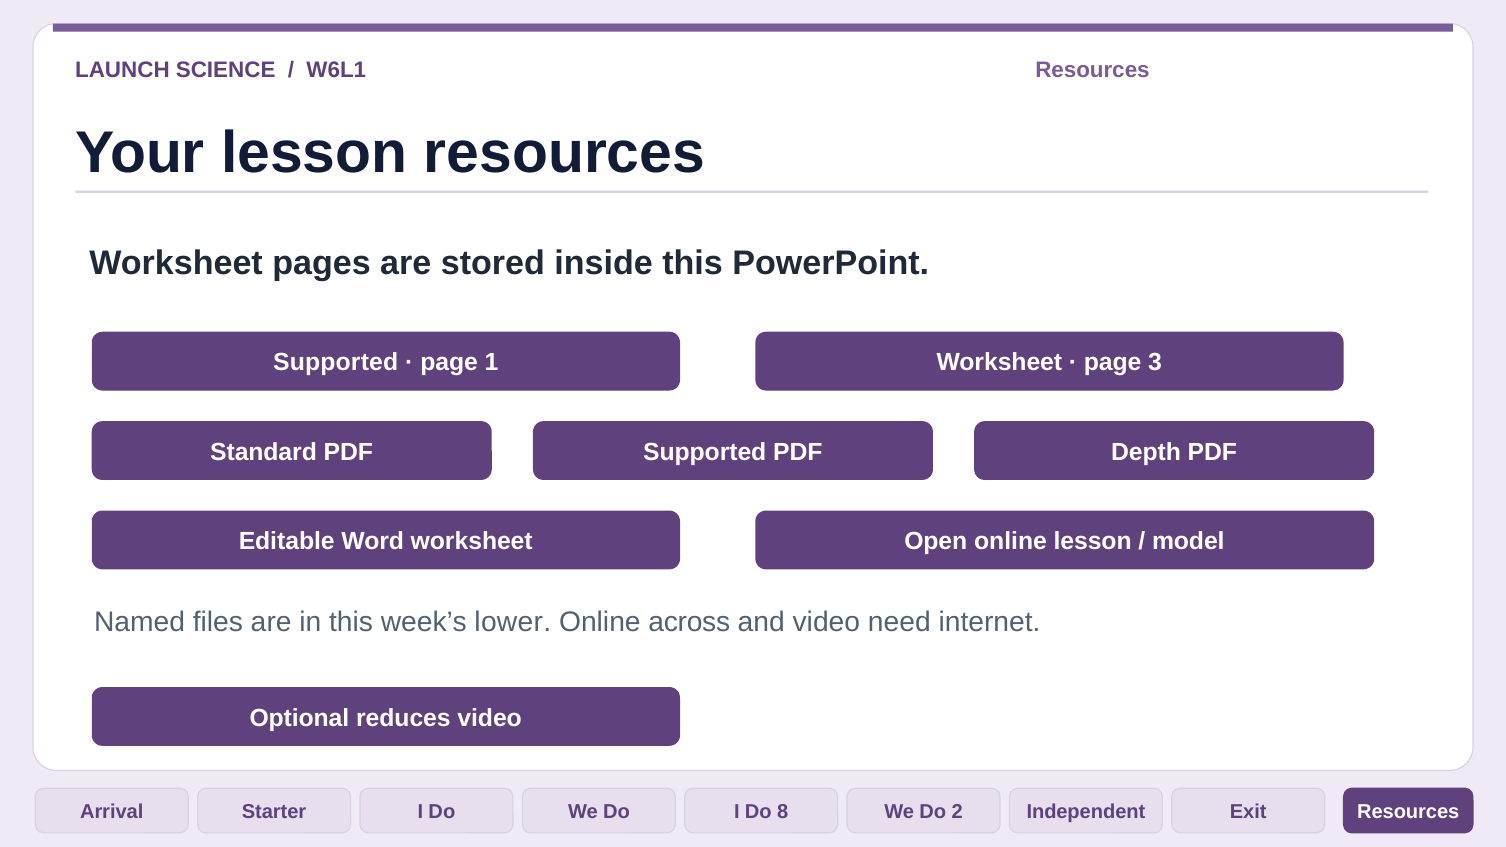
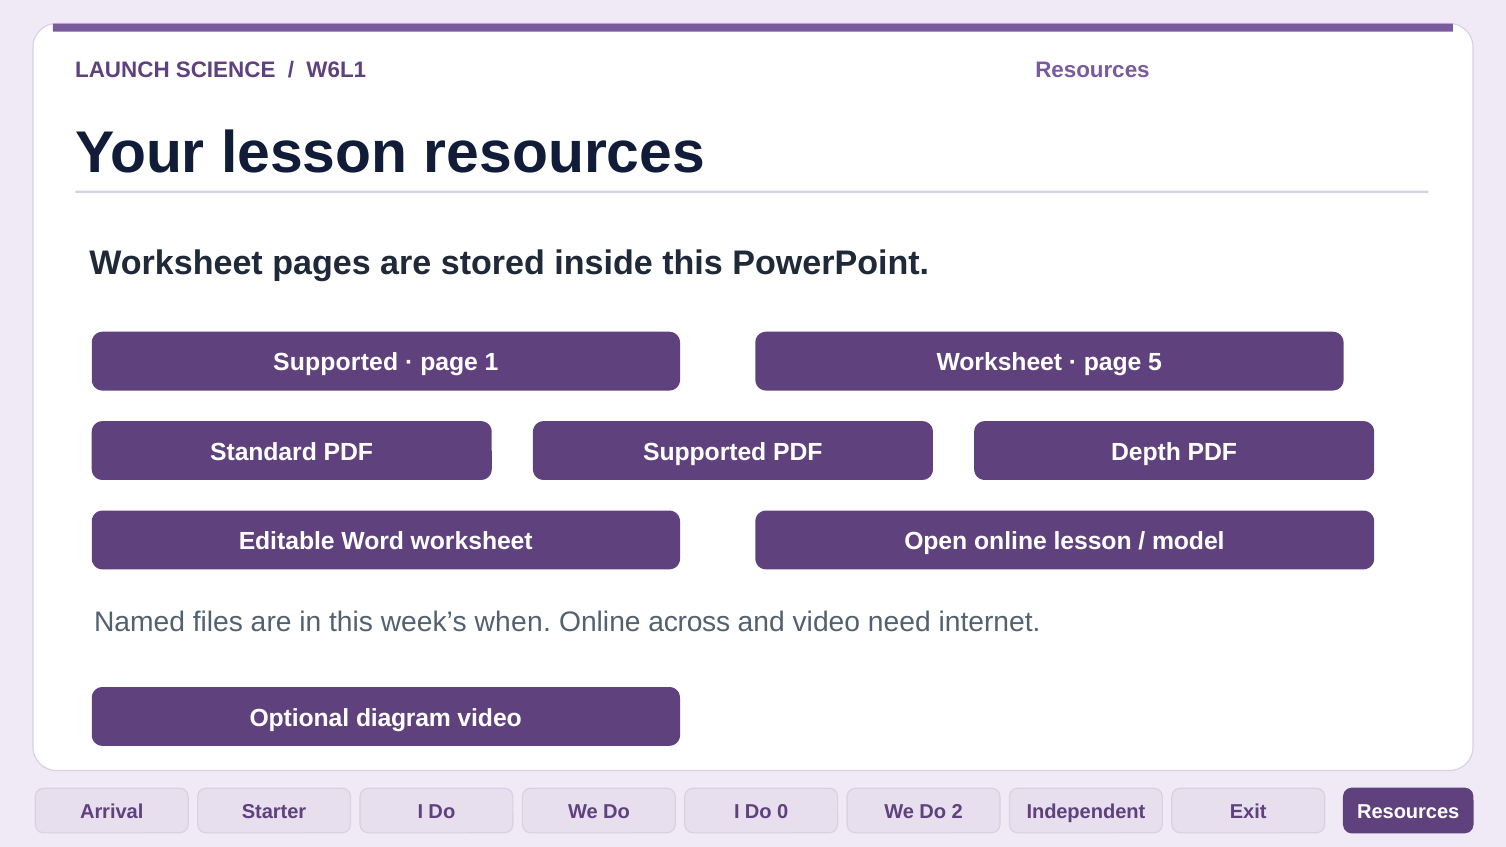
3: 3 -> 5 (1155, 363)
lower: lower -> when (513, 622)
reduces: reduces -> diagram (404, 718)
8: 8 -> 0 (783, 812)
